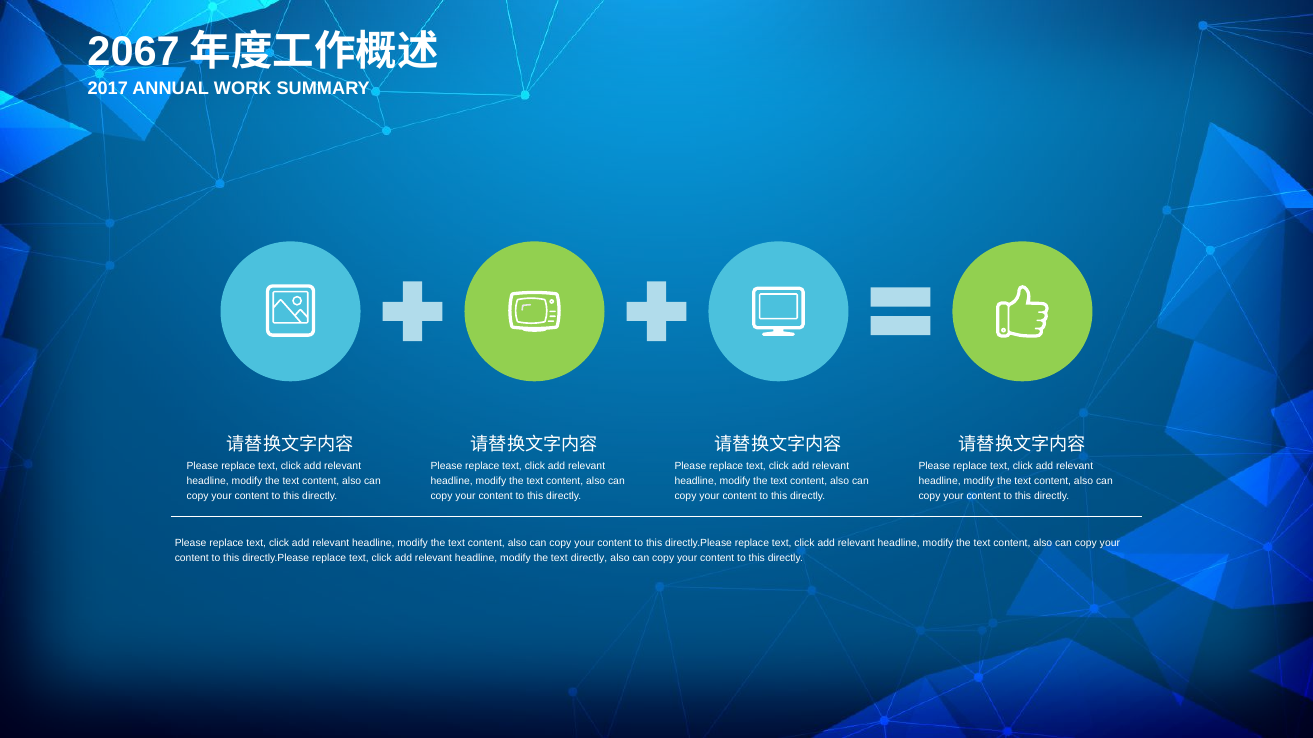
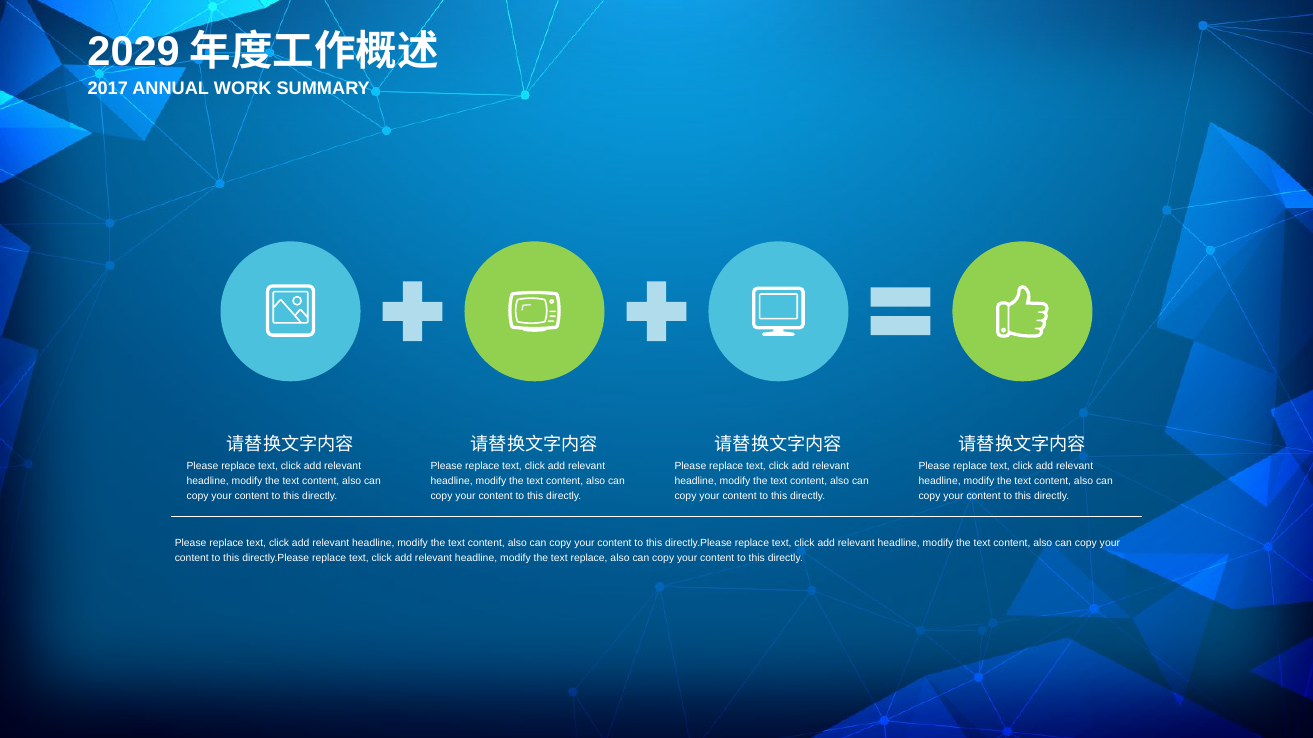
2067: 2067 -> 2029 (134, 52)
text directly: directly -> replace (589, 559)
